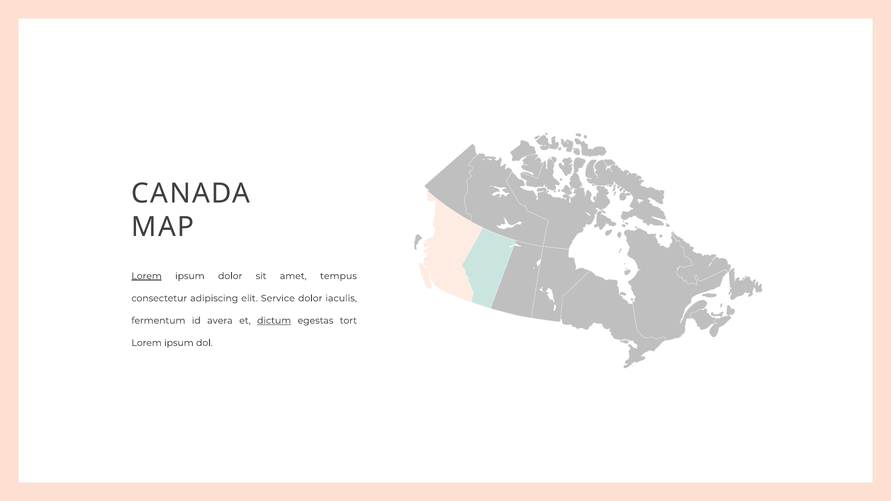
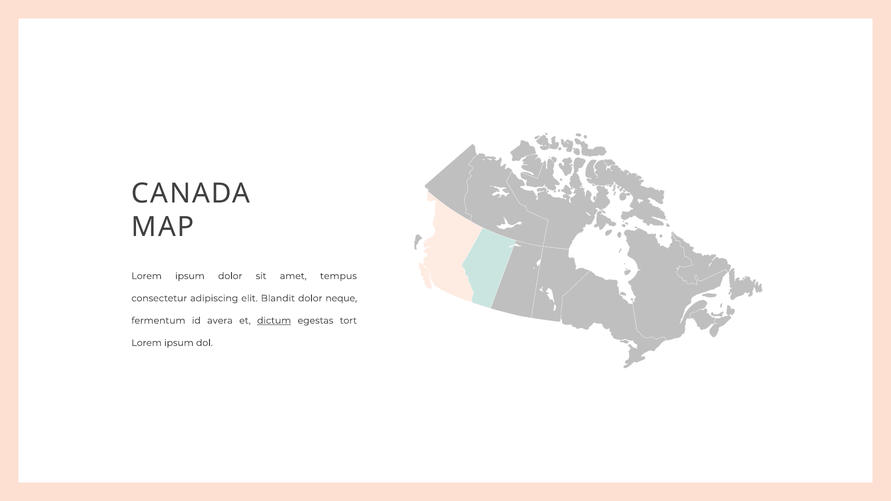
Lorem underline: present -> none (147, 276)
Service: Service -> Blandit (278, 298)
iaculis: iaculis -> neque (341, 298)
